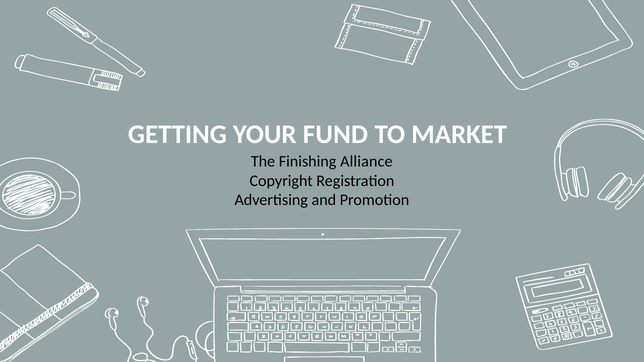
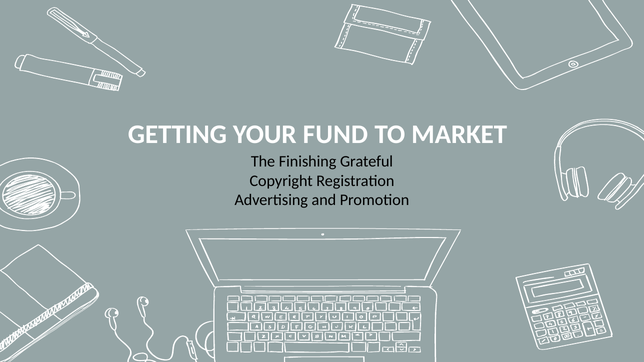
Alliance: Alliance -> Grateful (367, 162)
